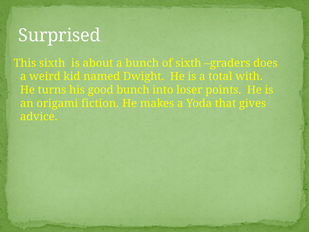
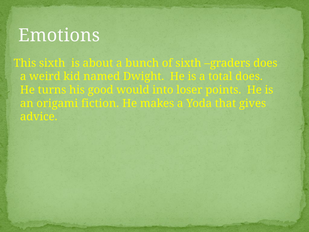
Surprised: Surprised -> Emotions (59, 35)
total with: with -> does (249, 76)
good bunch: bunch -> would (133, 90)
